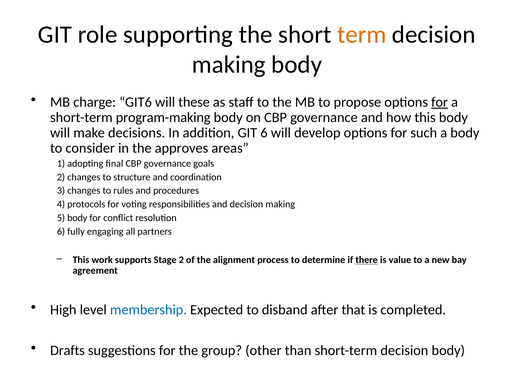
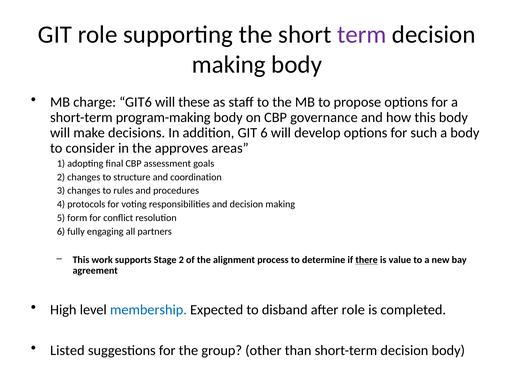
term colour: orange -> purple (362, 35)
for underline: present -> none (440, 102)
final CBP governance: governance -> assessment (167, 164)
5 body: body -> form (77, 218)
after that: that -> role (353, 310)
Drafts: Drafts -> Listed (67, 351)
